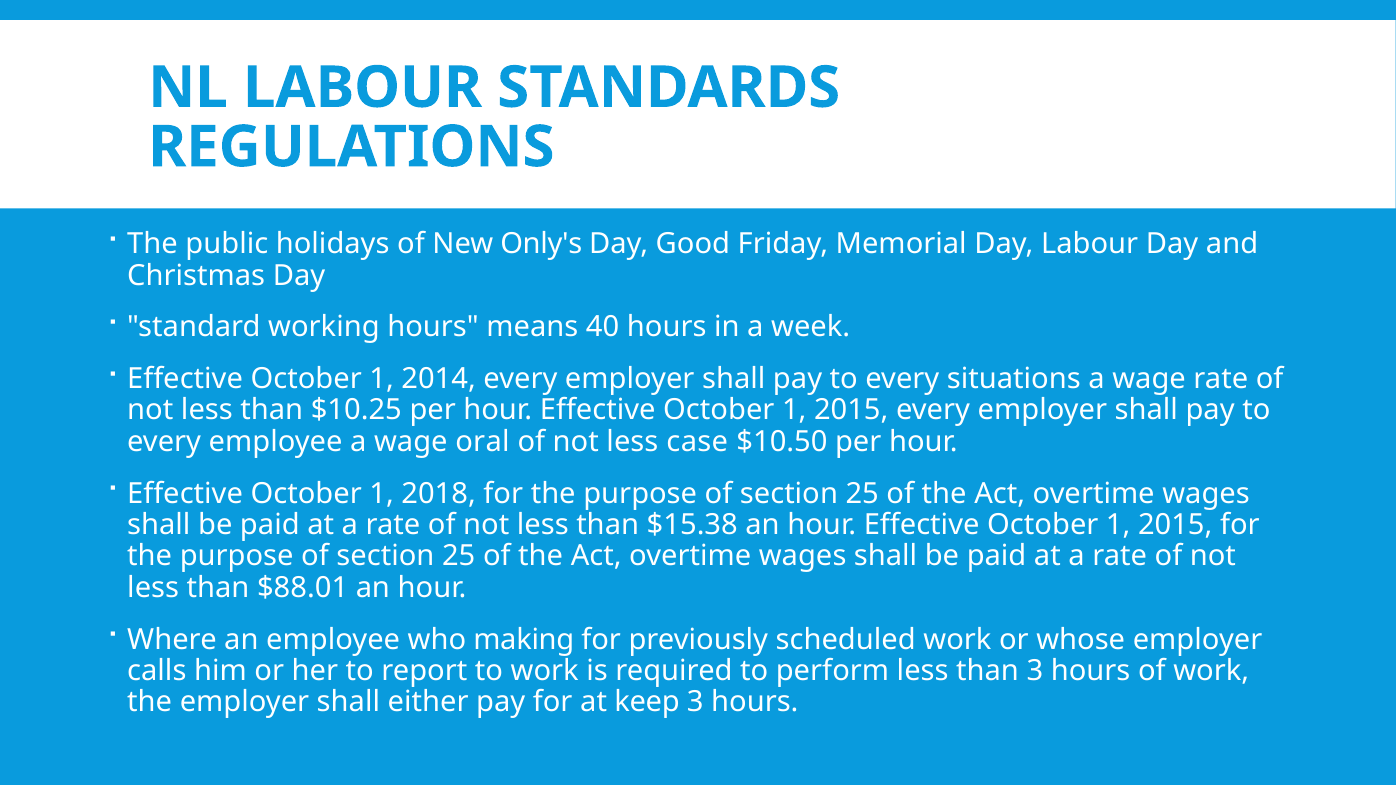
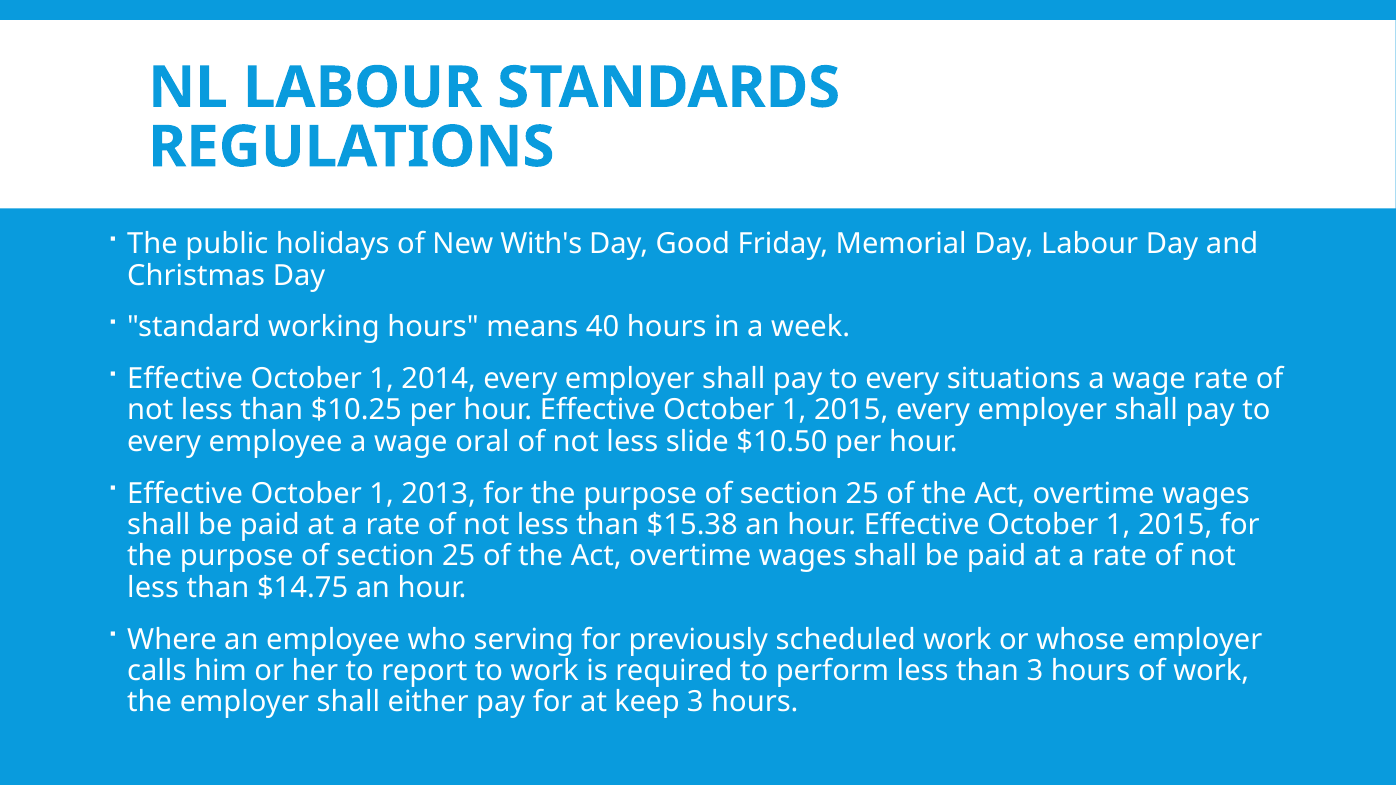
Only's: Only's -> With's (541, 244)
case: case -> slide (697, 442)
2018: 2018 -> 2013 (439, 494)
$88.01: $88.01 -> $14.75 (303, 588)
making: making -> serving (524, 640)
